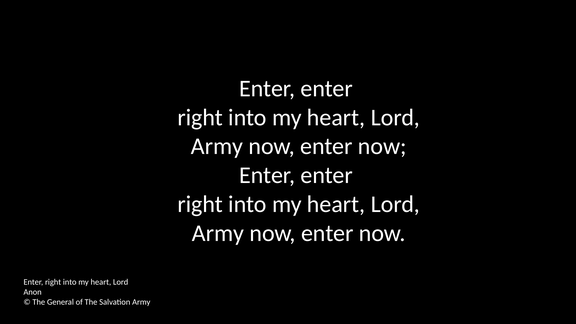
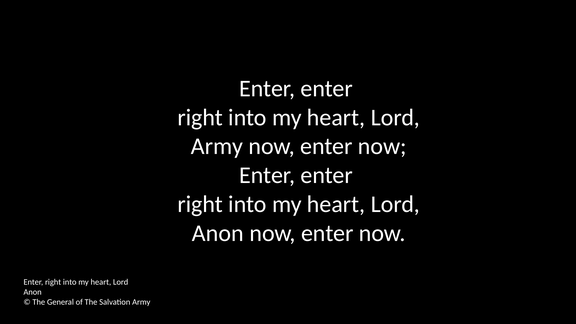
Army: Army -> Anon (218, 233)
